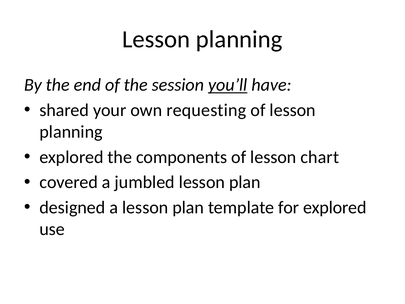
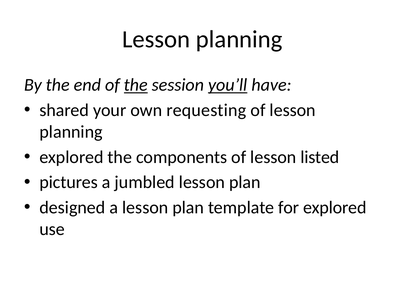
the underline: none -> present (136, 85)
chart: chart -> listed (320, 157)
covered: covered -> pictures (69, 182)
